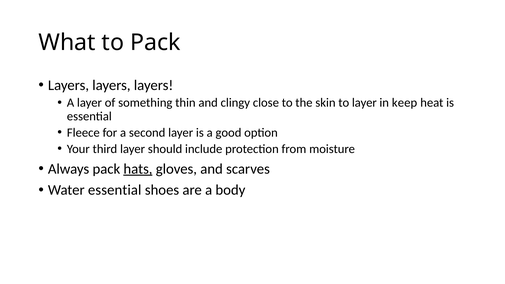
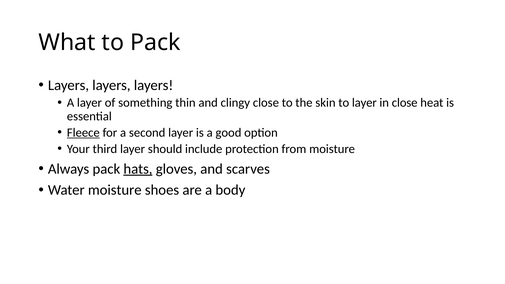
in keep: keep -> close (405, 103)
Fleece underline: none -> present (83, 133)
Water essential: essential -> moisture (115, 190)
